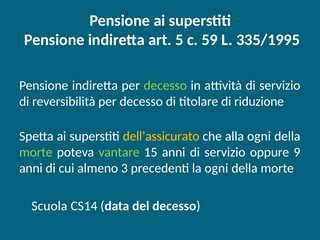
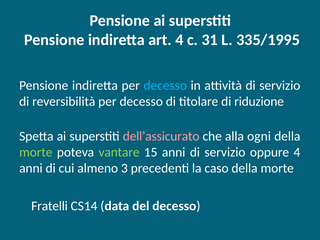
art 5: 5 -> 4 (179, 40)
59: 59 -> 31 (210, 40)
decesso colour: light green -> light blue (165, 85)
dell’assicurato colour: yellow -> pink (161, 136)
oppure 9: 9 -> 4 (297, 152)
la ogni: ogni -> caso (217, 168)
Scuola: Scuola -> Fratelli (50, 206)
